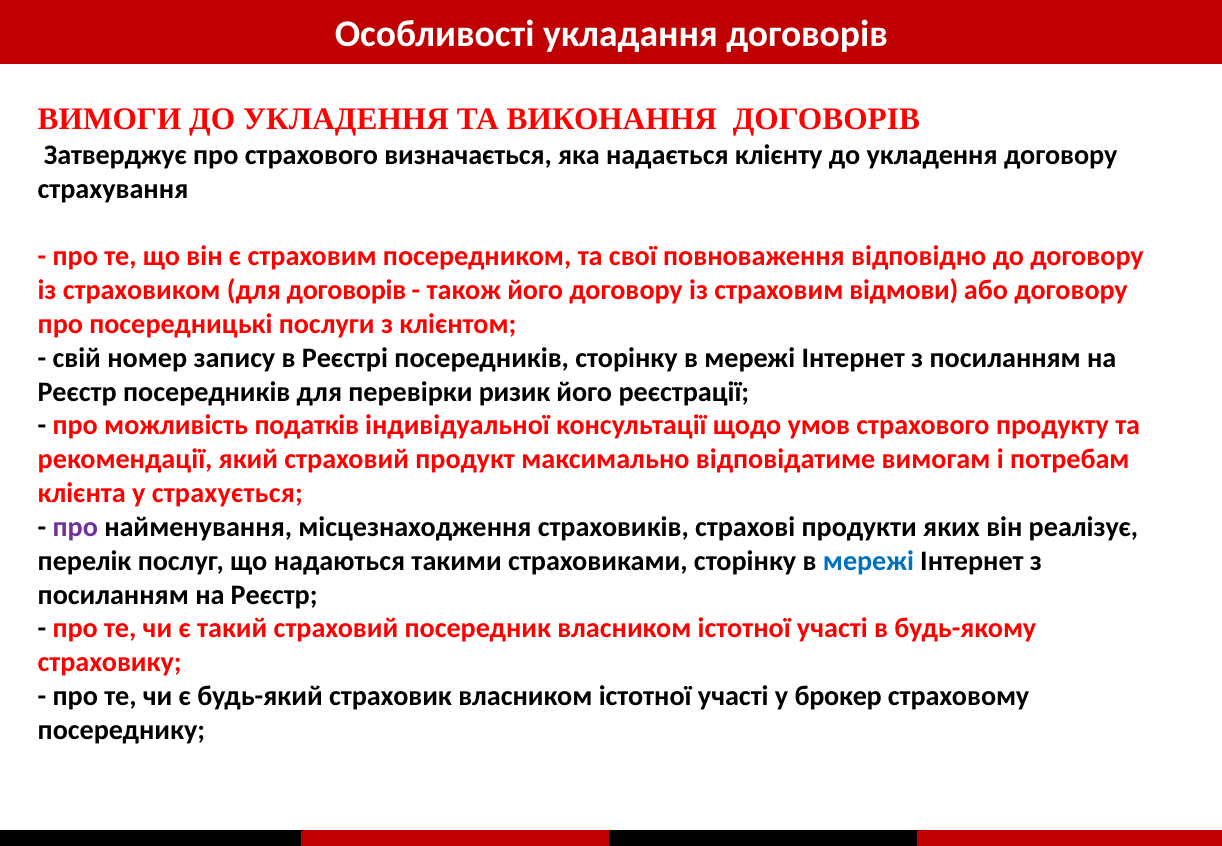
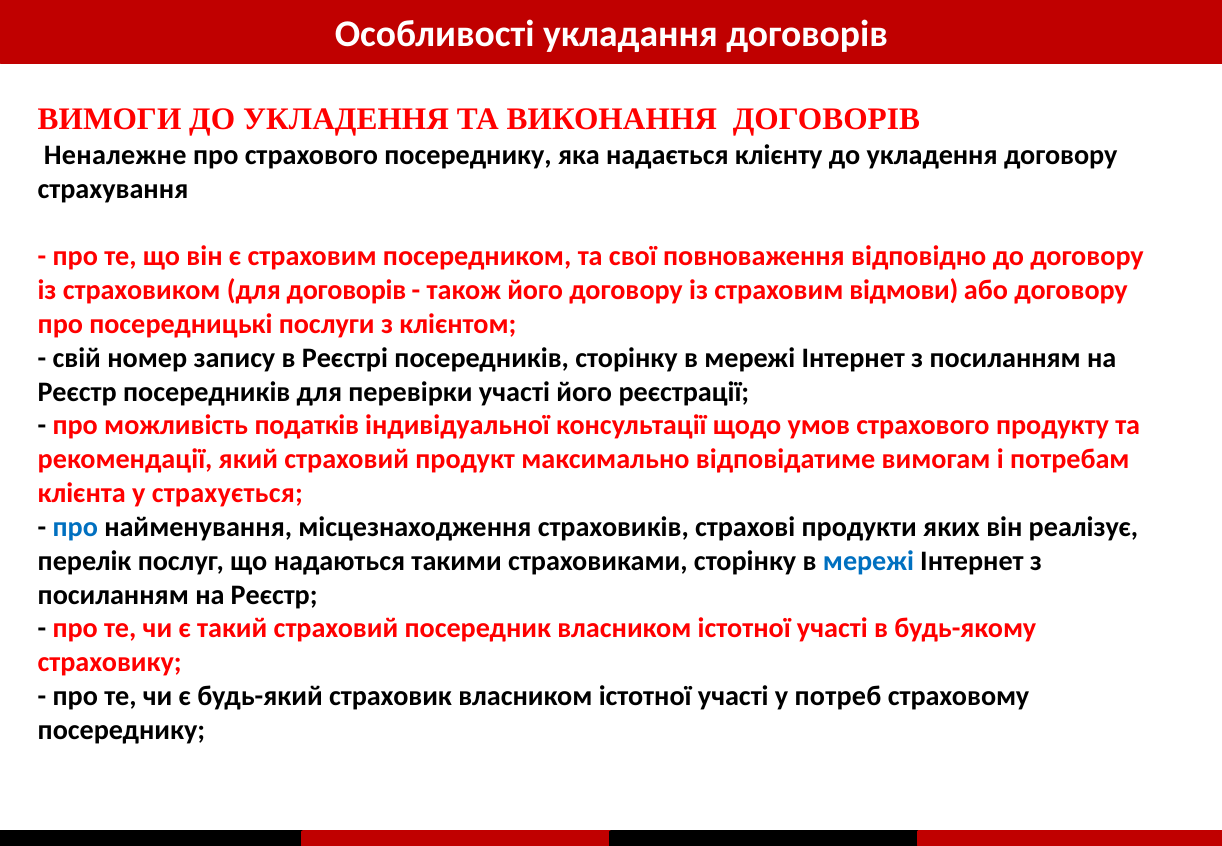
Затверджує: Затверджує -> Неналежне (115, 155)
страхового визначається: визначається -> посереднику (468, 155)
перевірки ризик: ризик -> участі (514, 392)
про colour: purple -> blue (75, 527)
брокер: брокер -> потреб (838, 696)
